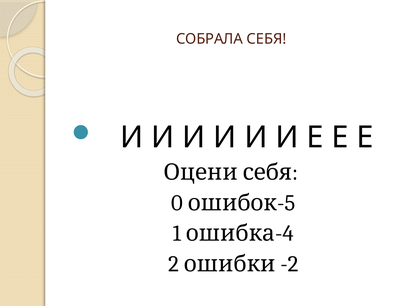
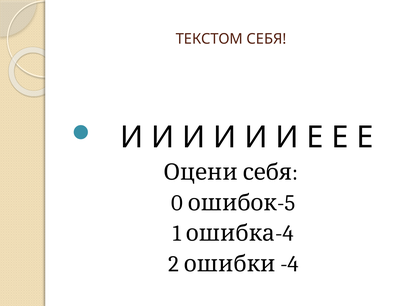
СОБРАЛА: СОБРАЛА -> ТЕКСТОМ (209, 39)
2 -2: -2 -> -4 (289, 264)
